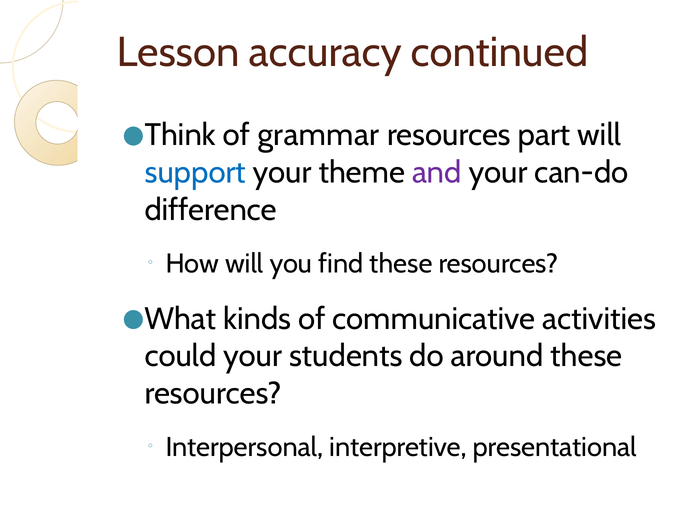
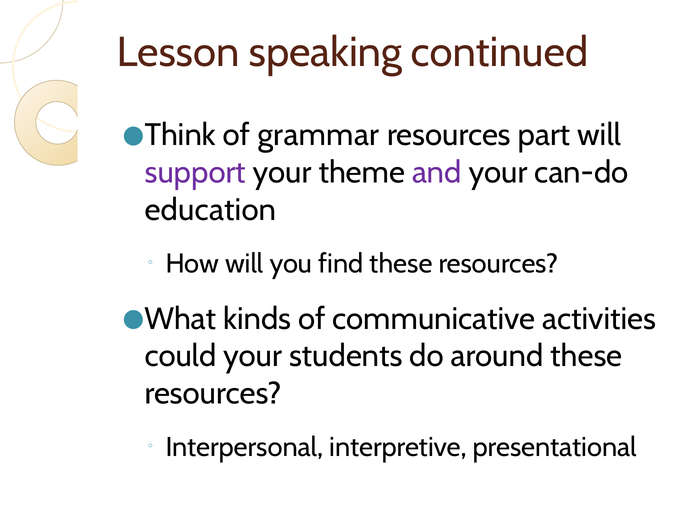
accuracy: accuracy -> speaking (325, 52)
support colour: blue -> purple (195, 172)
difference: difference -> education (211, 210)
